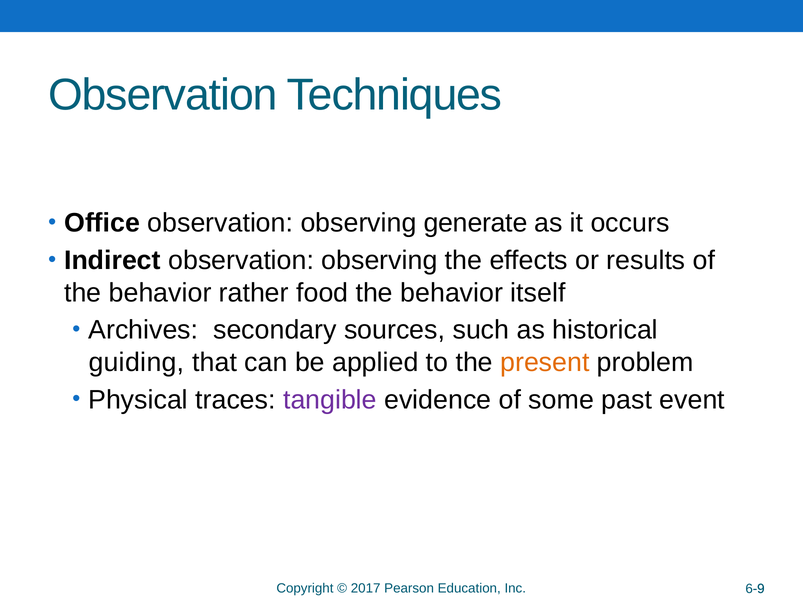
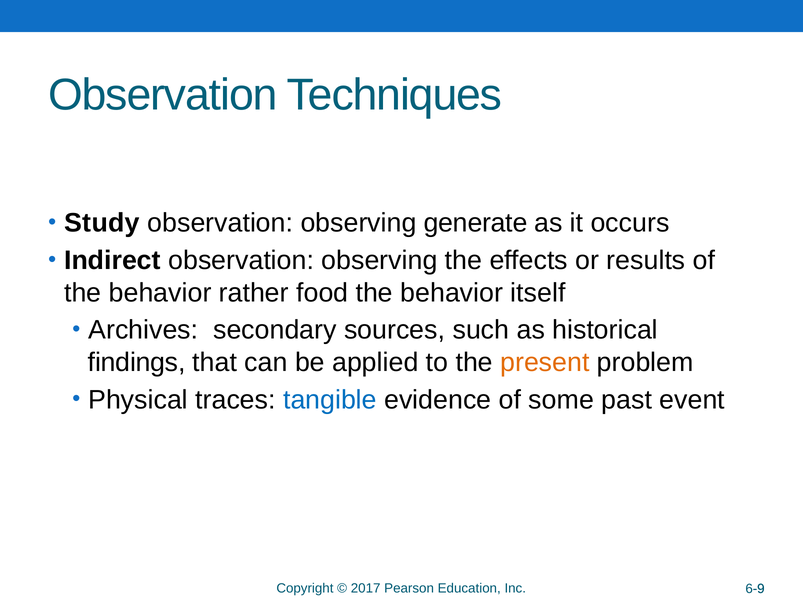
Office: Office -> Study (102, 223)
guiding: guiding -> findings (137, 362)
tangible colour: purple -> blue (330, 400)
